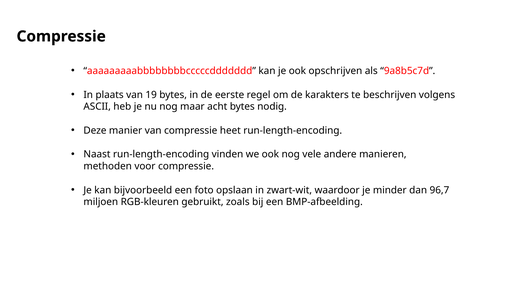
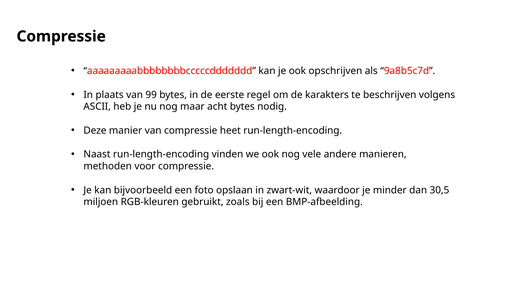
19: 19 -> 99 (151, 95)
96,7: 96,7 -> 30,5 (439, 190)
